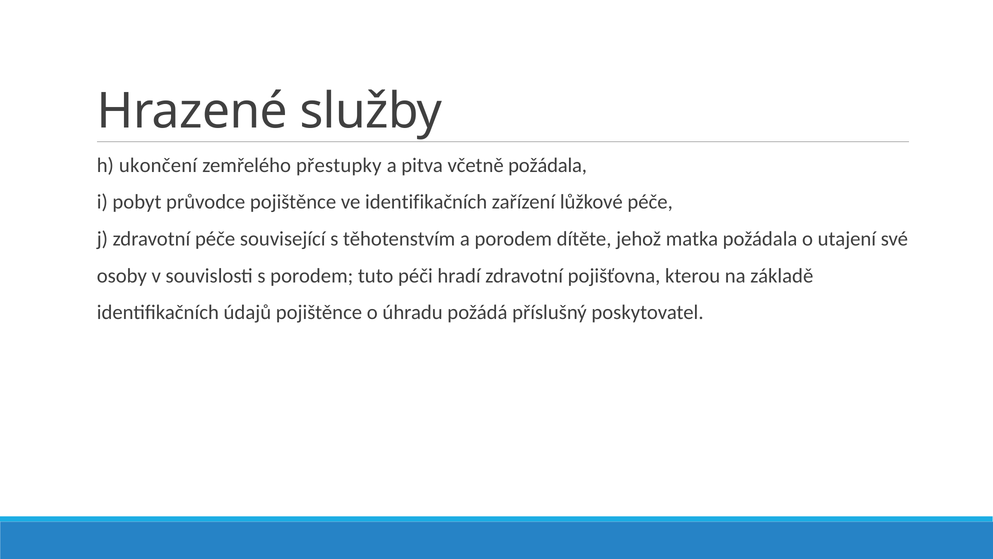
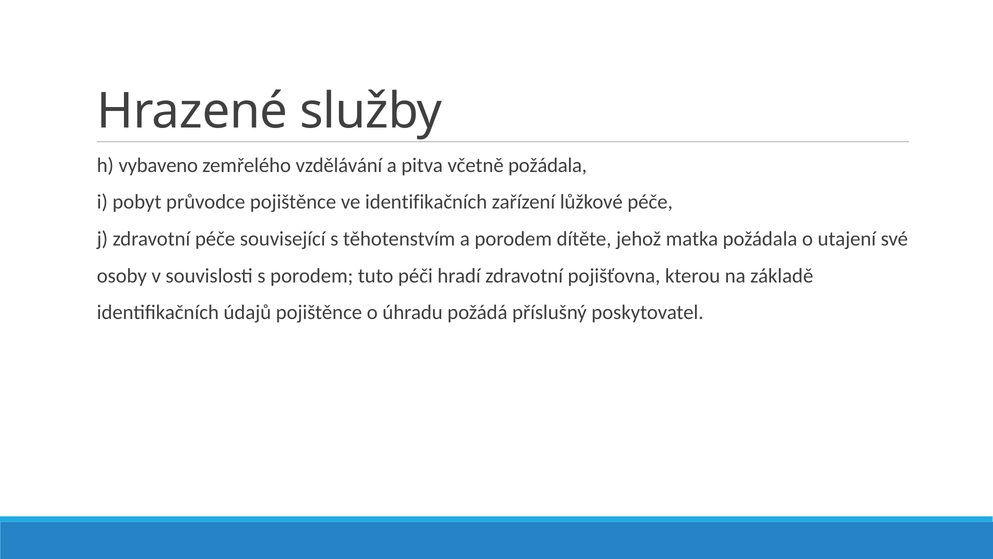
ukončení: ukončení -> vybaveno (158, 165)
přestupky: přestupky -> vzdělávání (339, 165)
